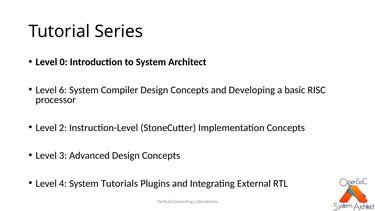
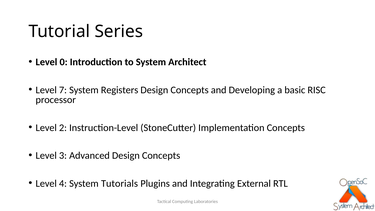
6: 6 -> 7 (63, 90)
Compiler: Compiler -> Registers (120, 90)
